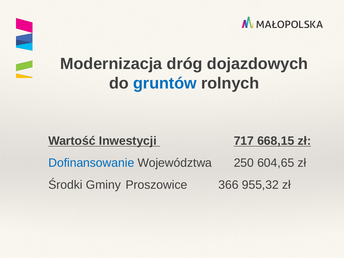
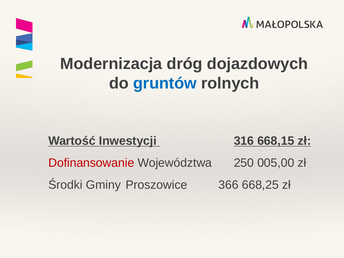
717: 717 -> 316 (244, 141)
Dofinansowanie colour: blue -> red (91, 163)
604,65: 604,65 -> 005,00 (276, 163)
955,32: 955,32 -> 668,25 (260, 185)
